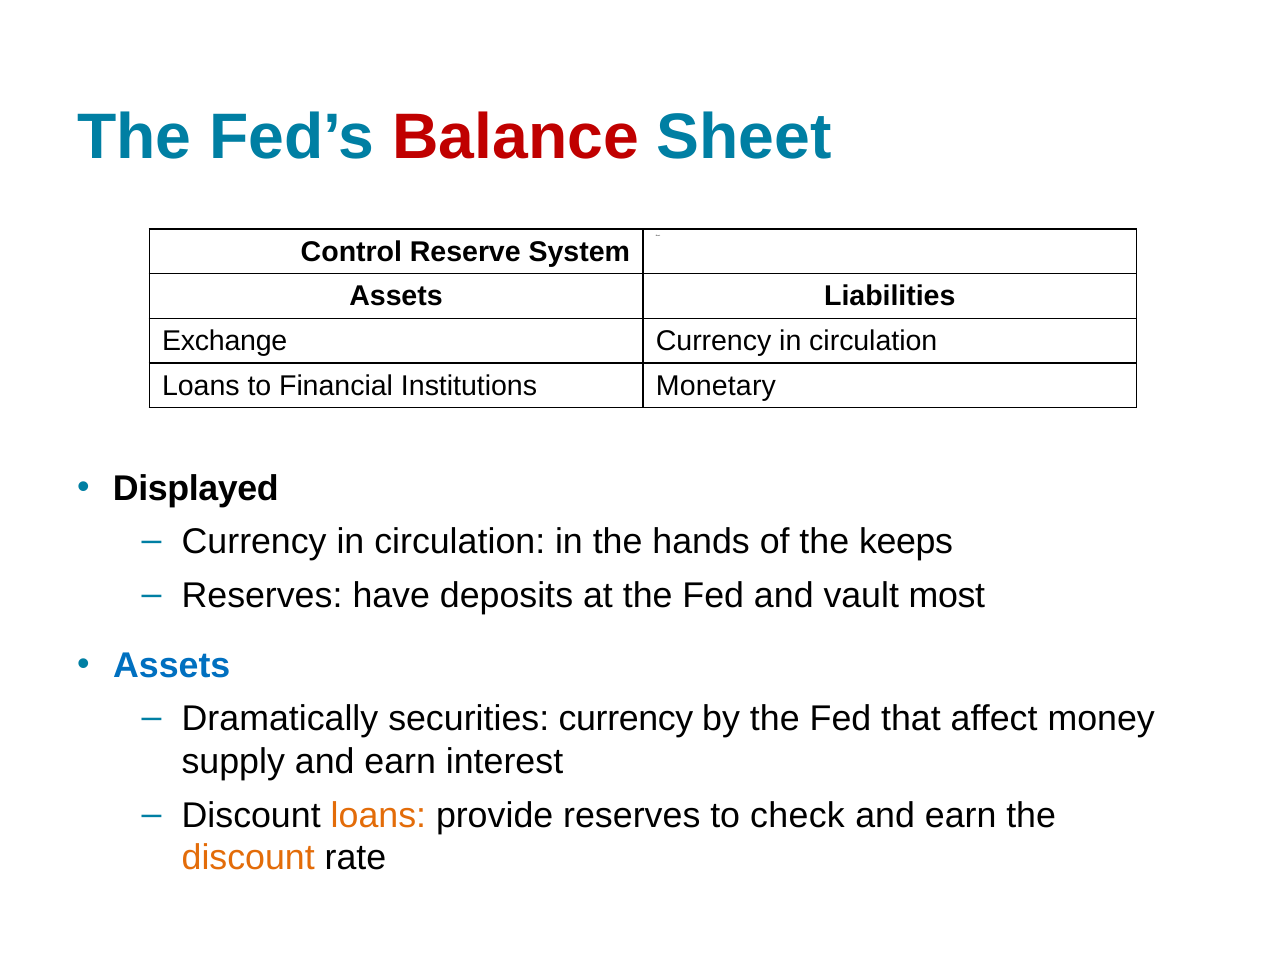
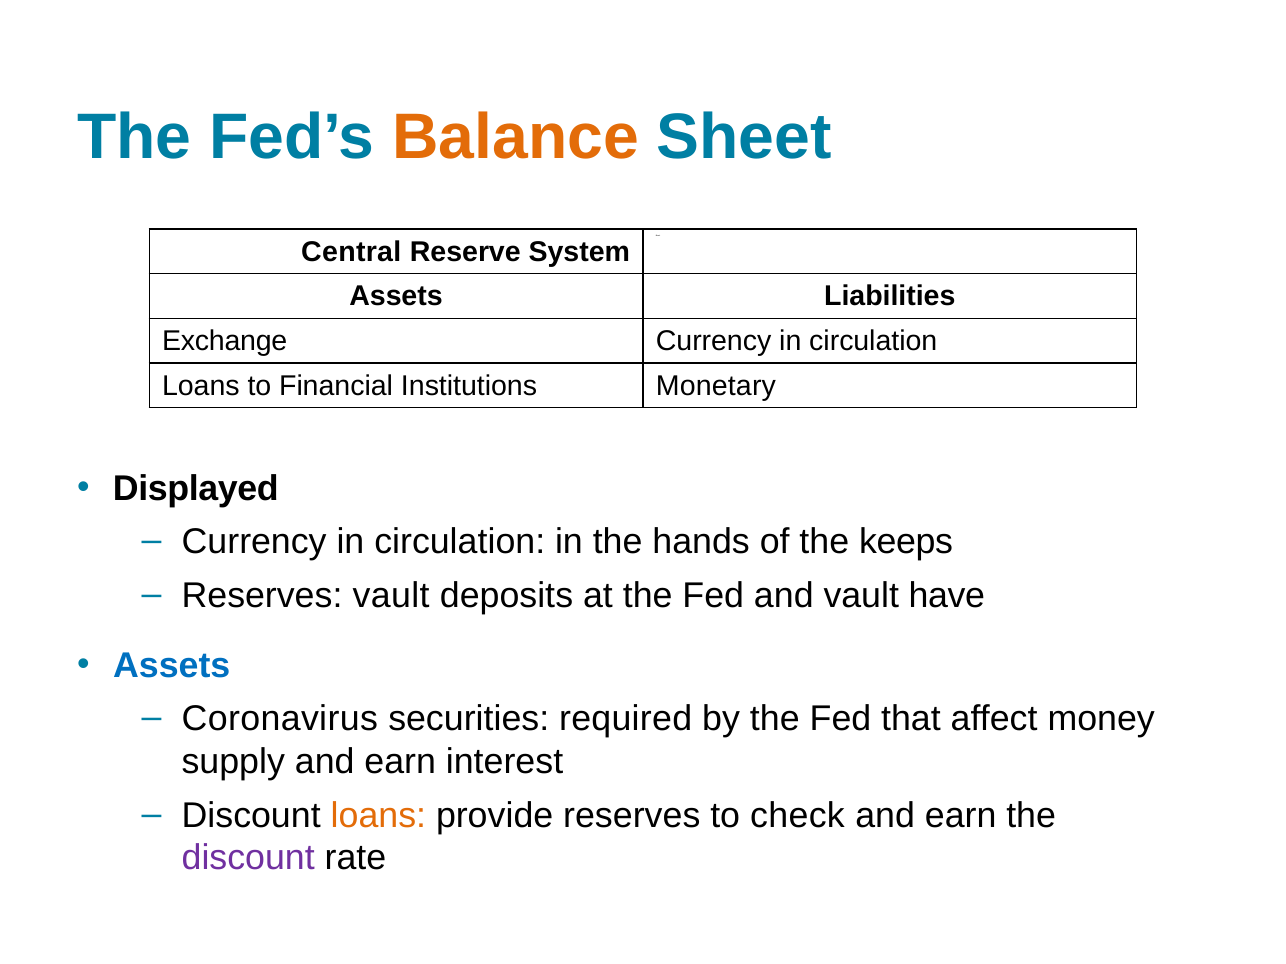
Balance colour: red -> orange (516, 138)
Control: Control -> Central (351, 252)
Reserves have: have -> vault (391, 596)
most: most -> have (947, 596)
Dramatically: Dramatically -> Coronavirus (280, 719)
securities currency: currency -> required (626, 719)
discount colour: orange -> purple (248, 859)
